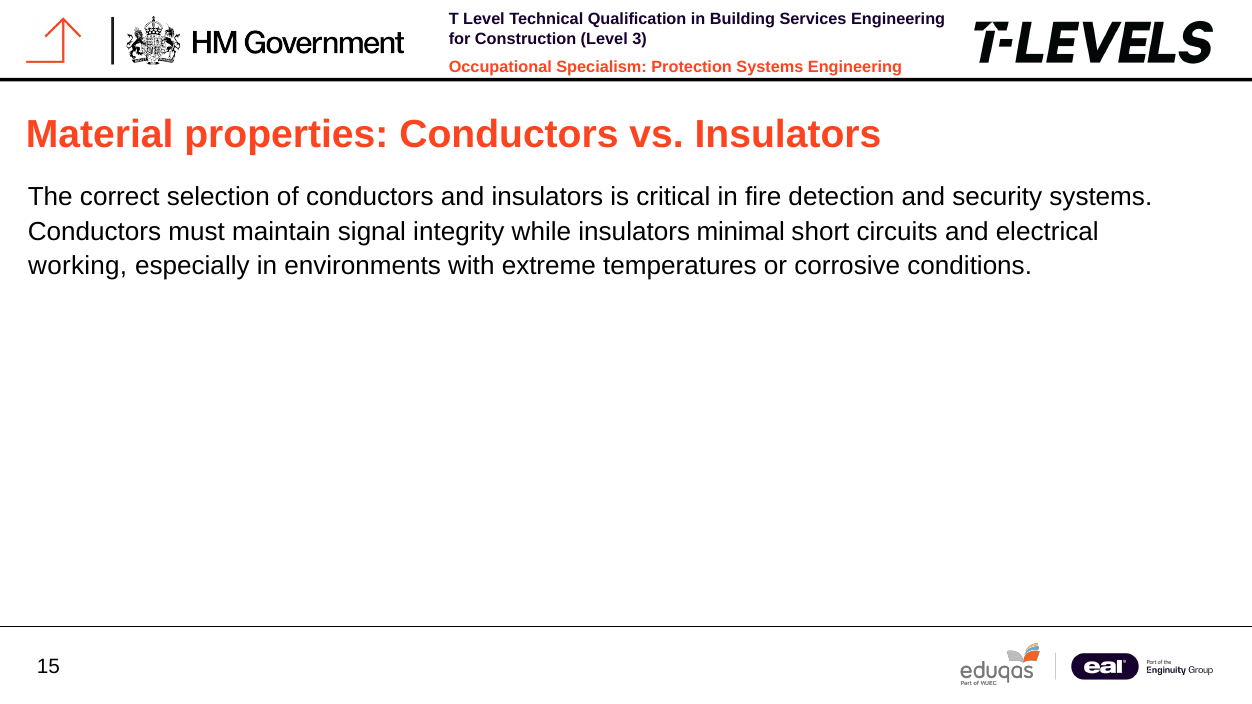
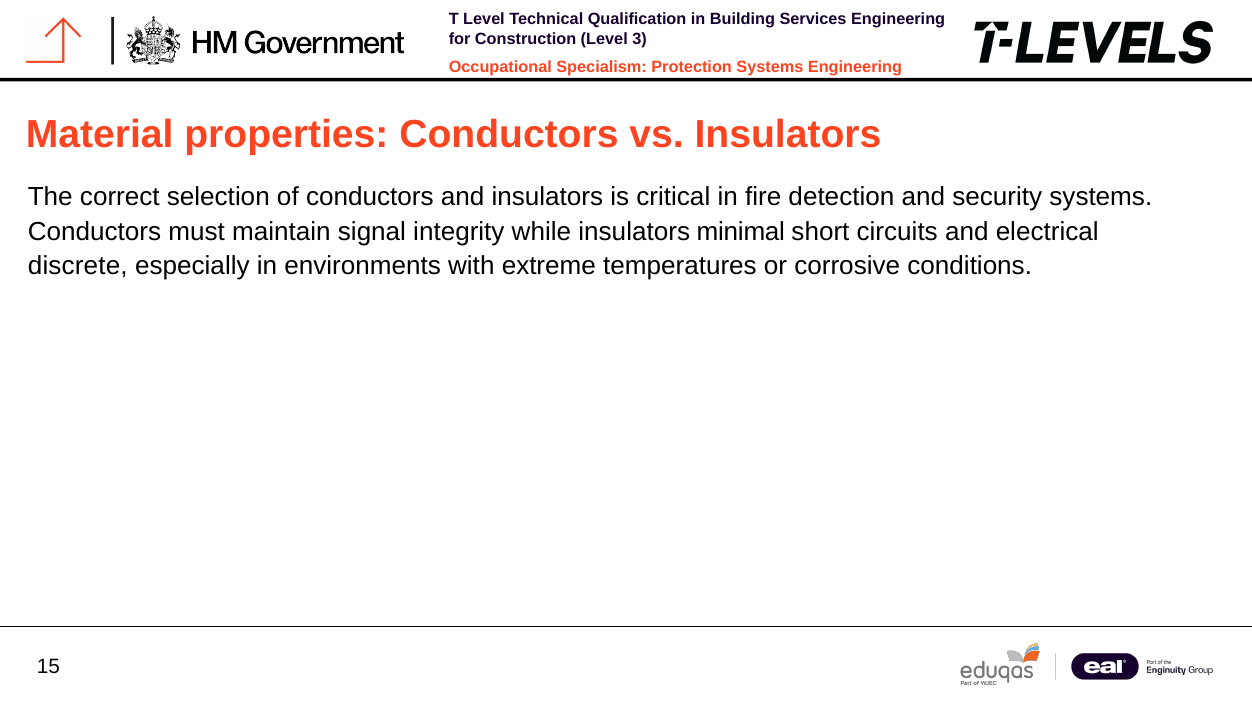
working: working -> discrete (78, 266)
